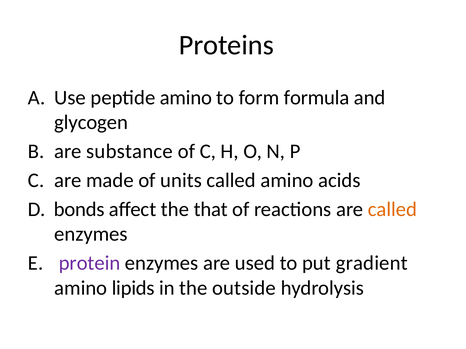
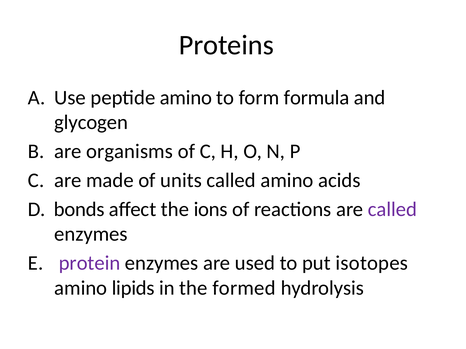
substance: substance -> organisms (130, 152)
that: that -> ions (211, 210)
called colour: orange -> purple (393, 210)
gradient: gradient -> isotopes (372, 263)
outside: outside -> formed (244, 288)
